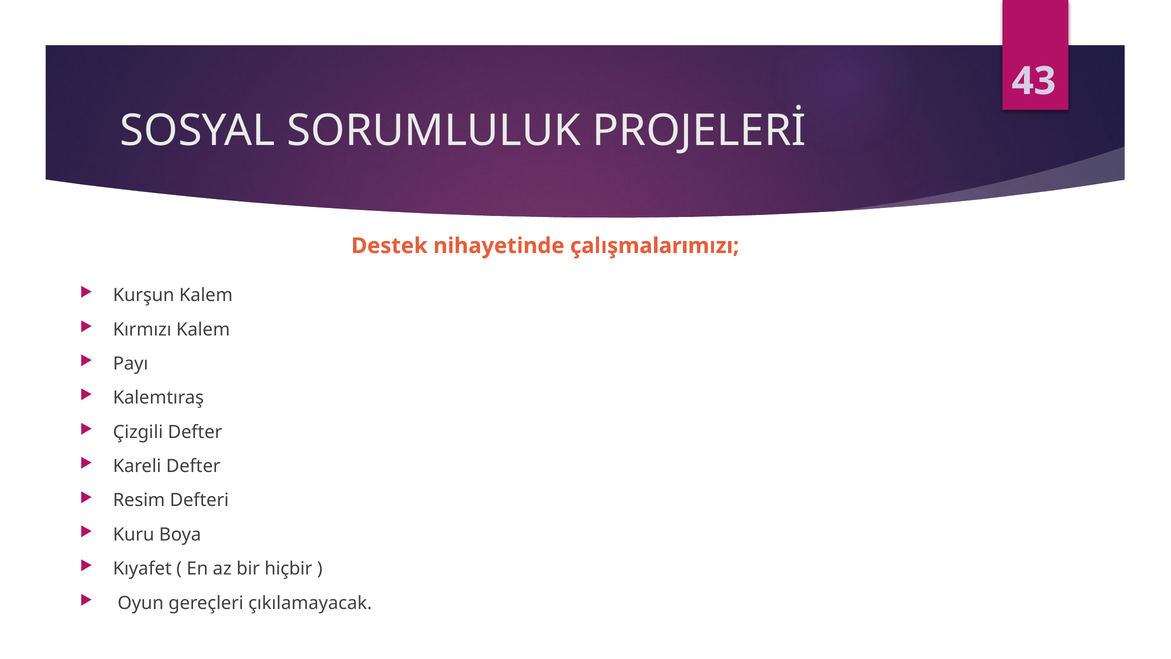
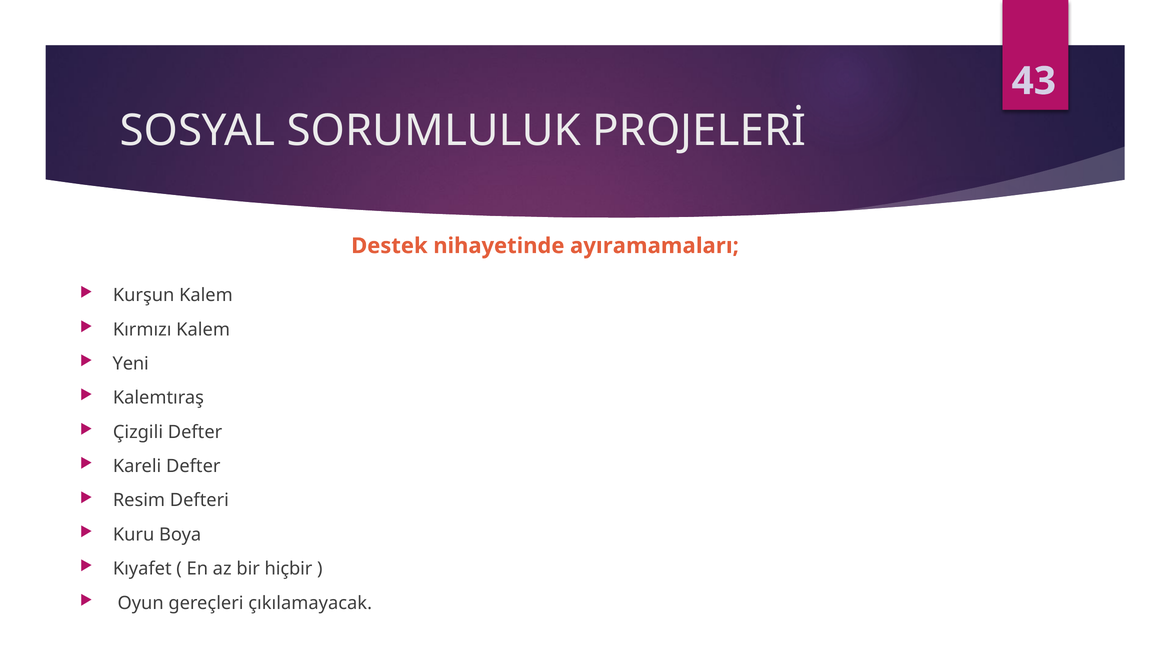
çalışmalarımızı: çalışmalarımızı -> ayıramamaları (654, 246)
Payı: Payı -> Yeni (131, 364)
